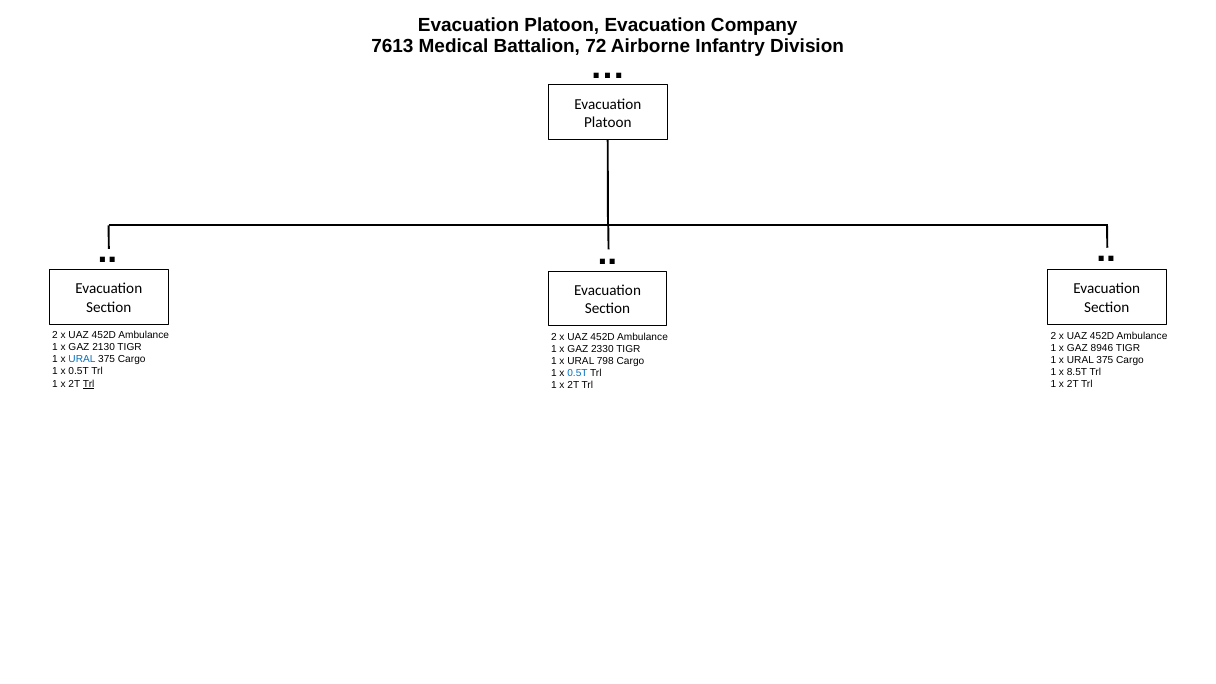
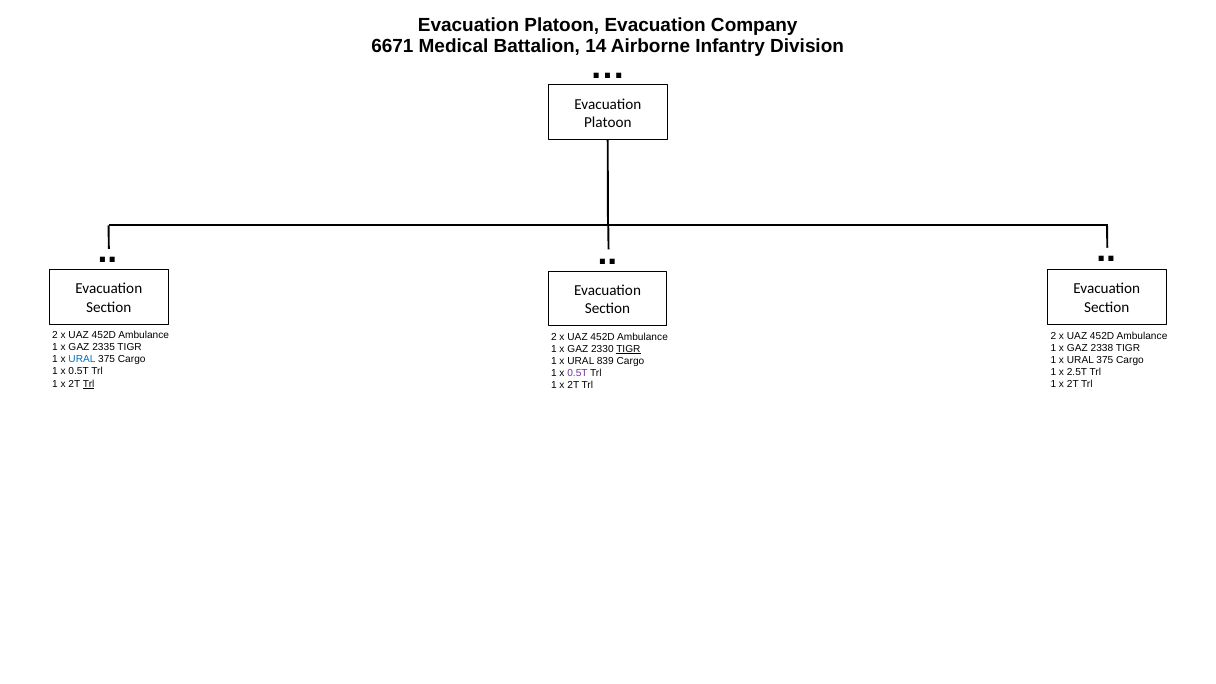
7613: 7613 -> 6671 (392, 46)
72: 72 -> 14 (596, 46)
2130: 2130 -> 2335 (104, 347)
8946: 8946 -> 2338 (1102, 348)
TIGR underline: none -> present (628, 349)
798: 798 -> 839 (605, 361)
8.5T: 8.5T -> 2.5T (1077, 373)
0.5T colour: blue -> purple (577, 373)
